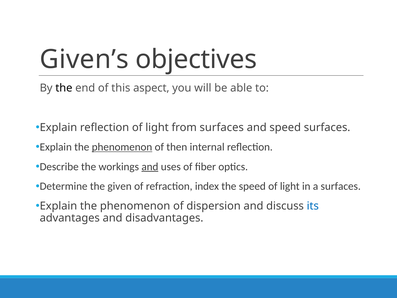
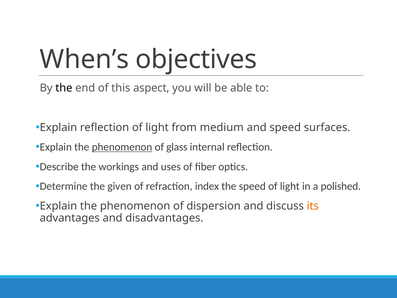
Given’s: Given’s -> When’s (84, 59)
from surfaces: surfaces -> medium (222, 127)
then: then -> glass (177, 147)
and underline: present -> none (150, 167)
a surfaces: surfaces -> polished (341, 186)
its colour: blue -> orange (313, 206)
